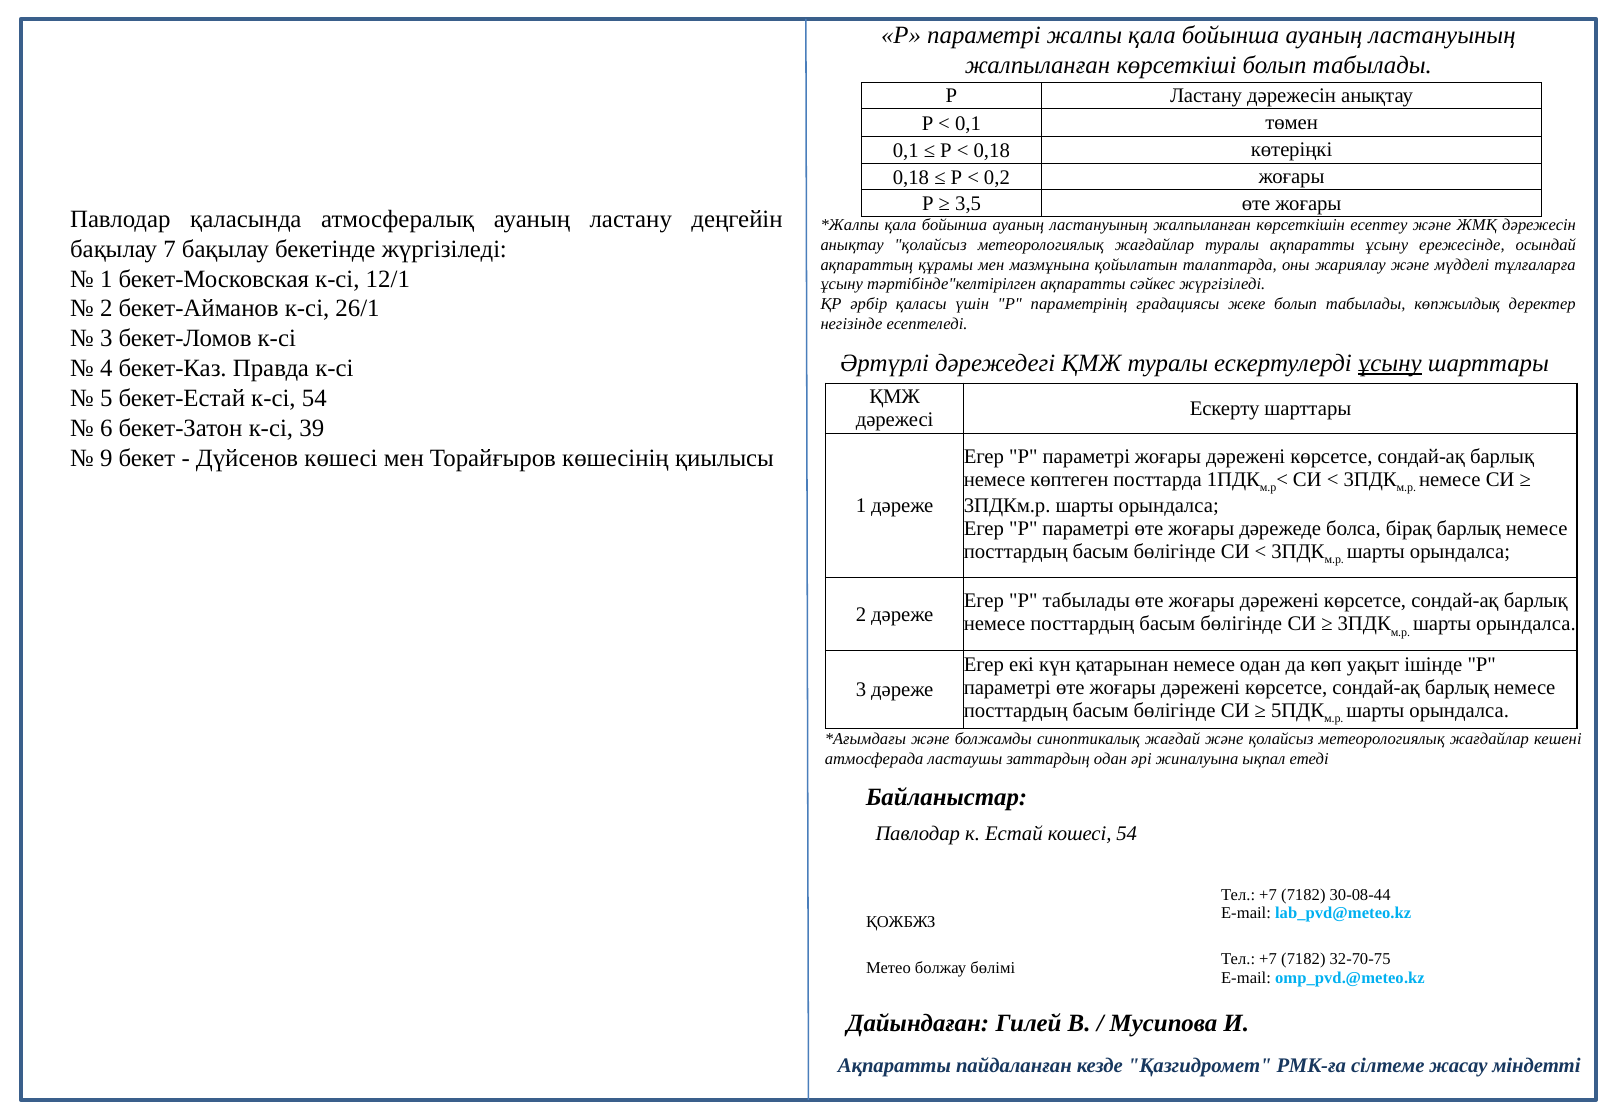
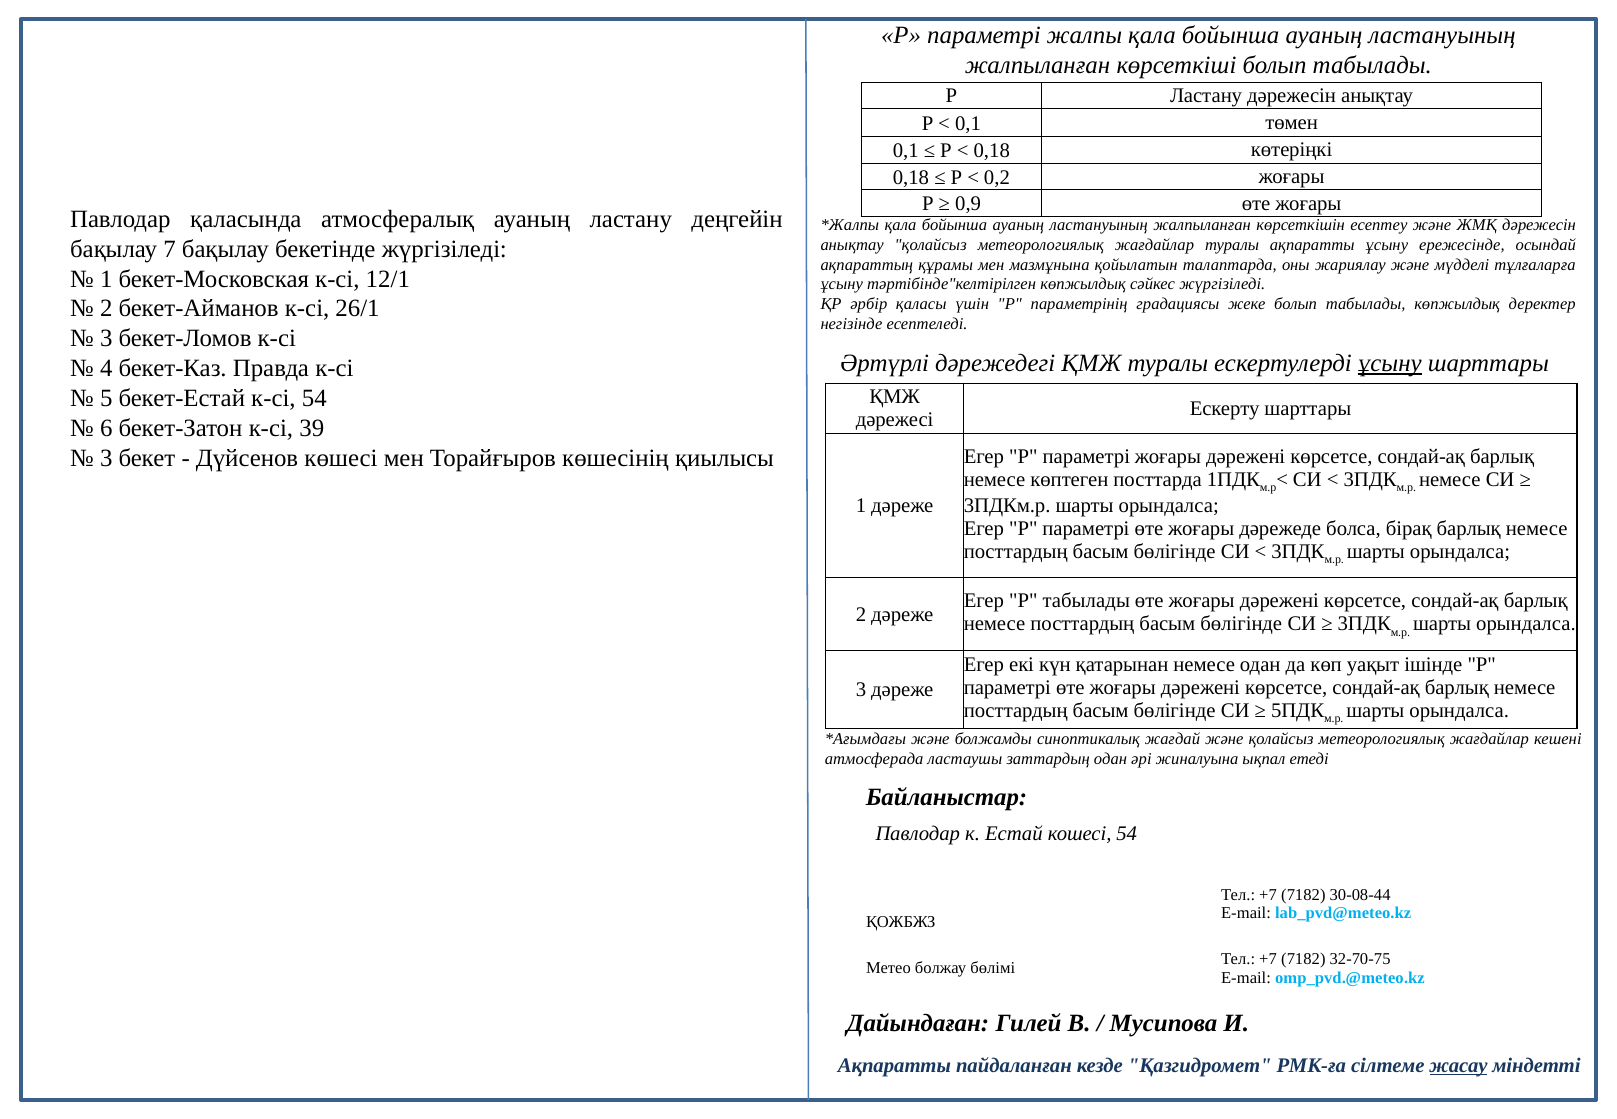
3,5: 3,5 -> 0,9 (968, 204)
тәртібінде"келтірілген ақпаратты: ақпаратты -> көпжылдық (1083, 285)
9: 9 -> 3 (106, 458)
жасау underline: none -> present (1458, 1066)
